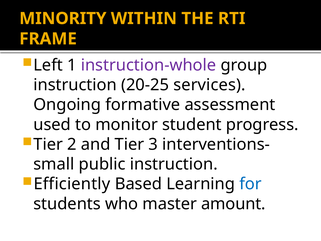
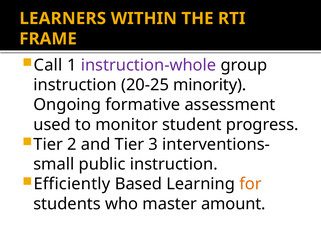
MINORITY: MINORITY -> LEARNERS (63, 18)
Left: Left -> Call (48, 65)
services: services -> minority (210, 85)
for colour: blue -> orange (251, 184)
